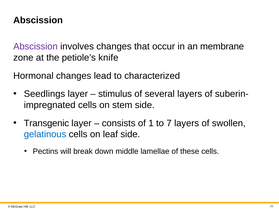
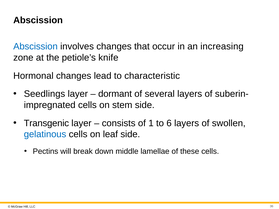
Abscission colour: purple -> blue (35, 47)
membrane: membrane -> increasing (222, 47)
characterized: characterized -> characteristic (152, 76)
stimulus: stimulus -> dormant (115, 94)
7: 7 -> 6 (169, 123)
